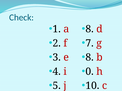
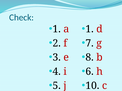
8: 8 -> 1 (90, 29)
0: 0 -> 6 (90, 72)
